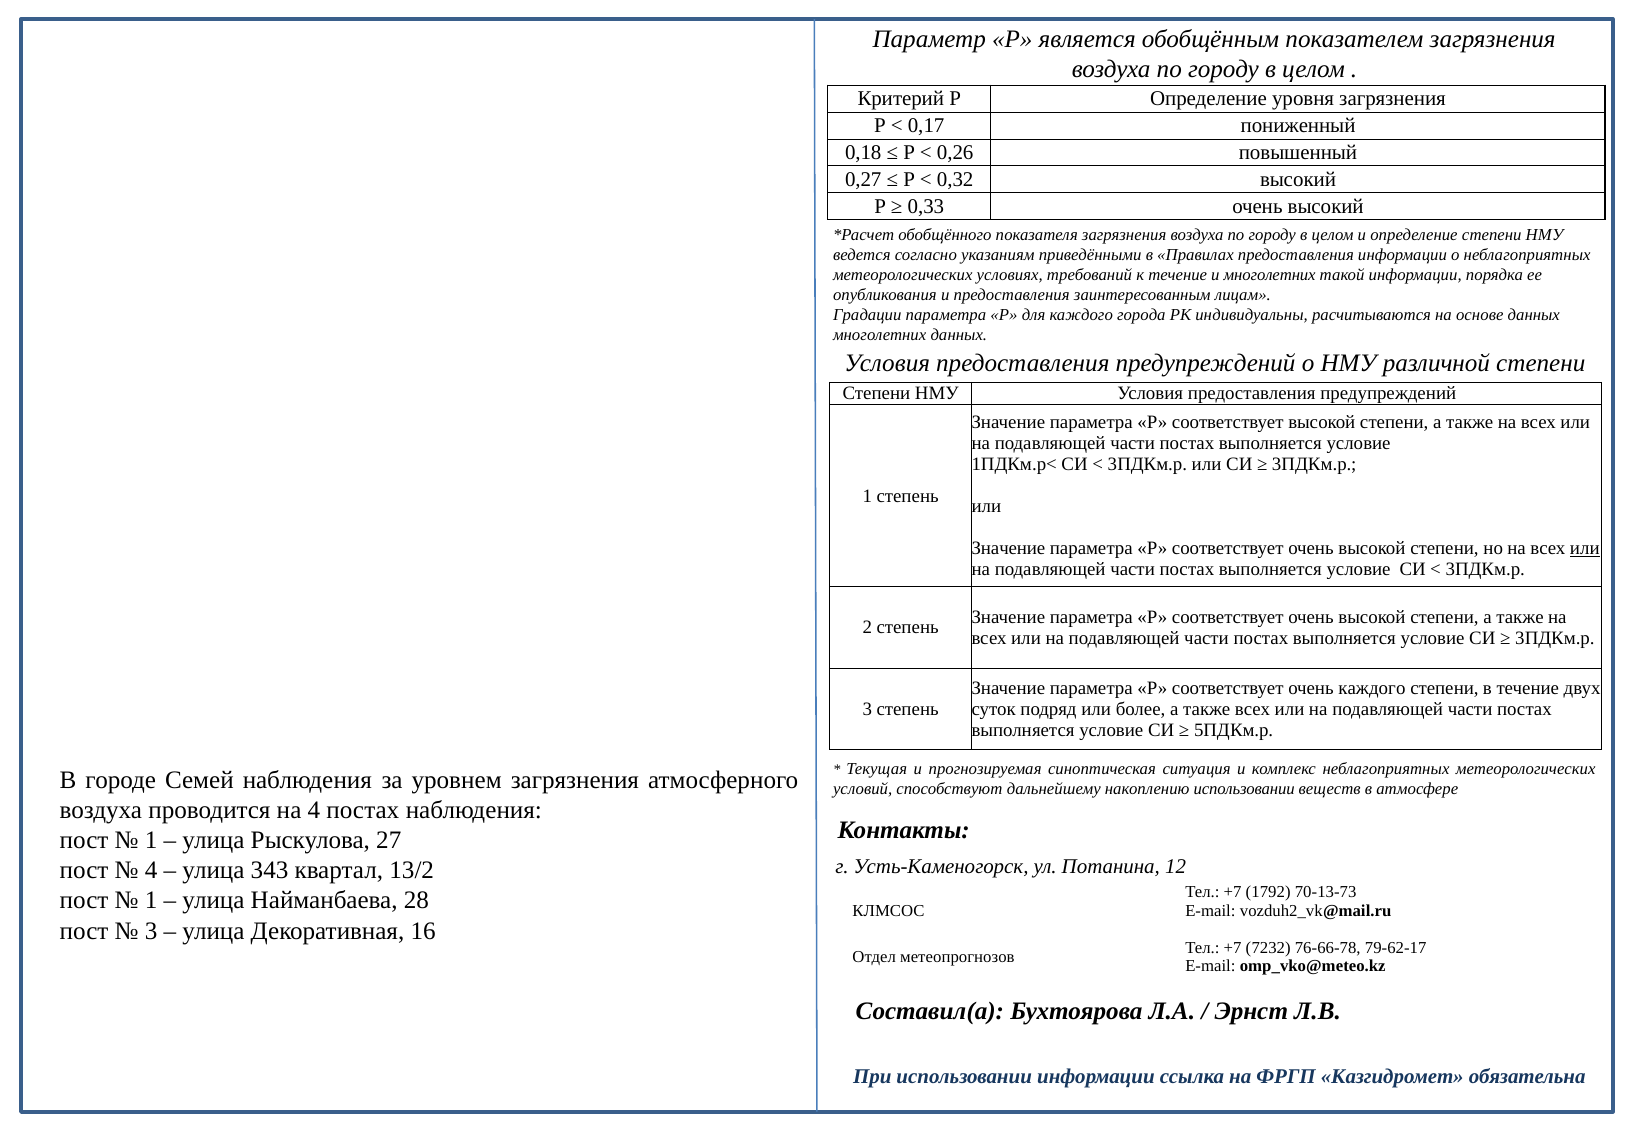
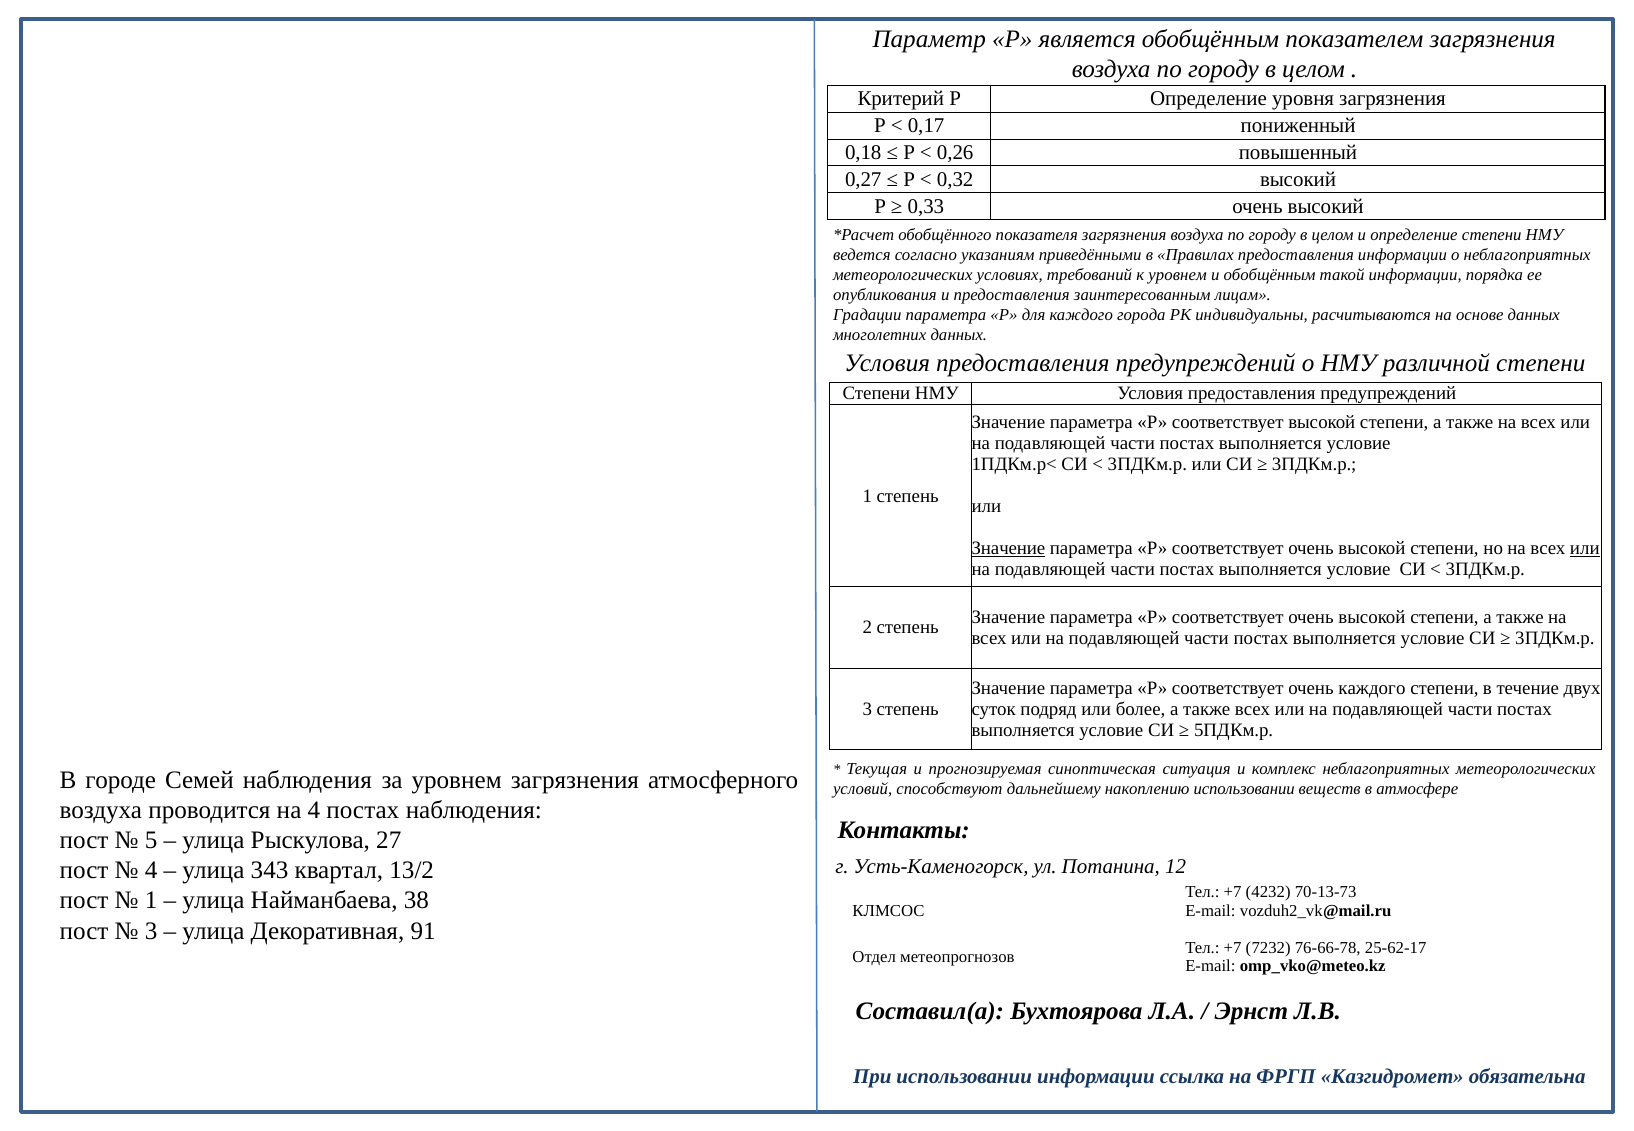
к течение: течение -> уровнем (1178, 275)
и многолетних: многолетних -> обобщённым (1270, 275)
Значение underline: none -> present (1008, 548)
1: 1 -> 5 (151, 840)
1792: 1792 -> 4232 (1268, 893)
28: 28 -> 38 (416, 901)
16: 16 -> 91 (423, 931)
79-62-17: 79-62-17 -> 25-62-17 (1396, 948)
